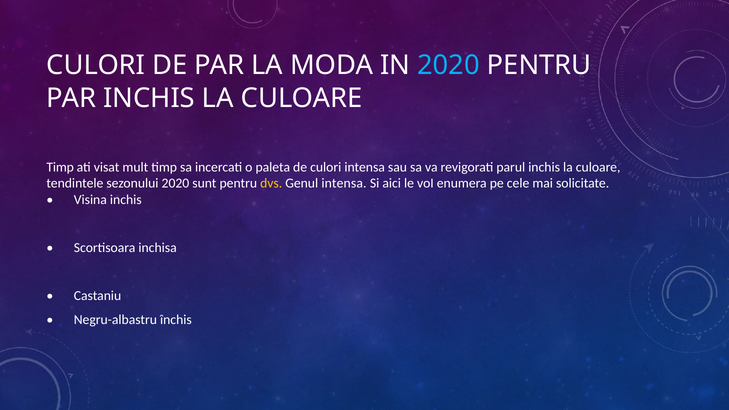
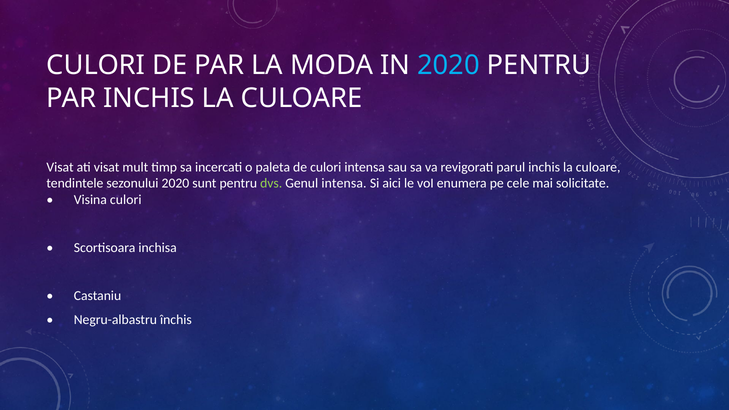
Timp: Timp -> Visat (60, 167)
dvs colour: yellow -> light green (271, 184)
Visina inchis: inchis -> culori (126, 200)
